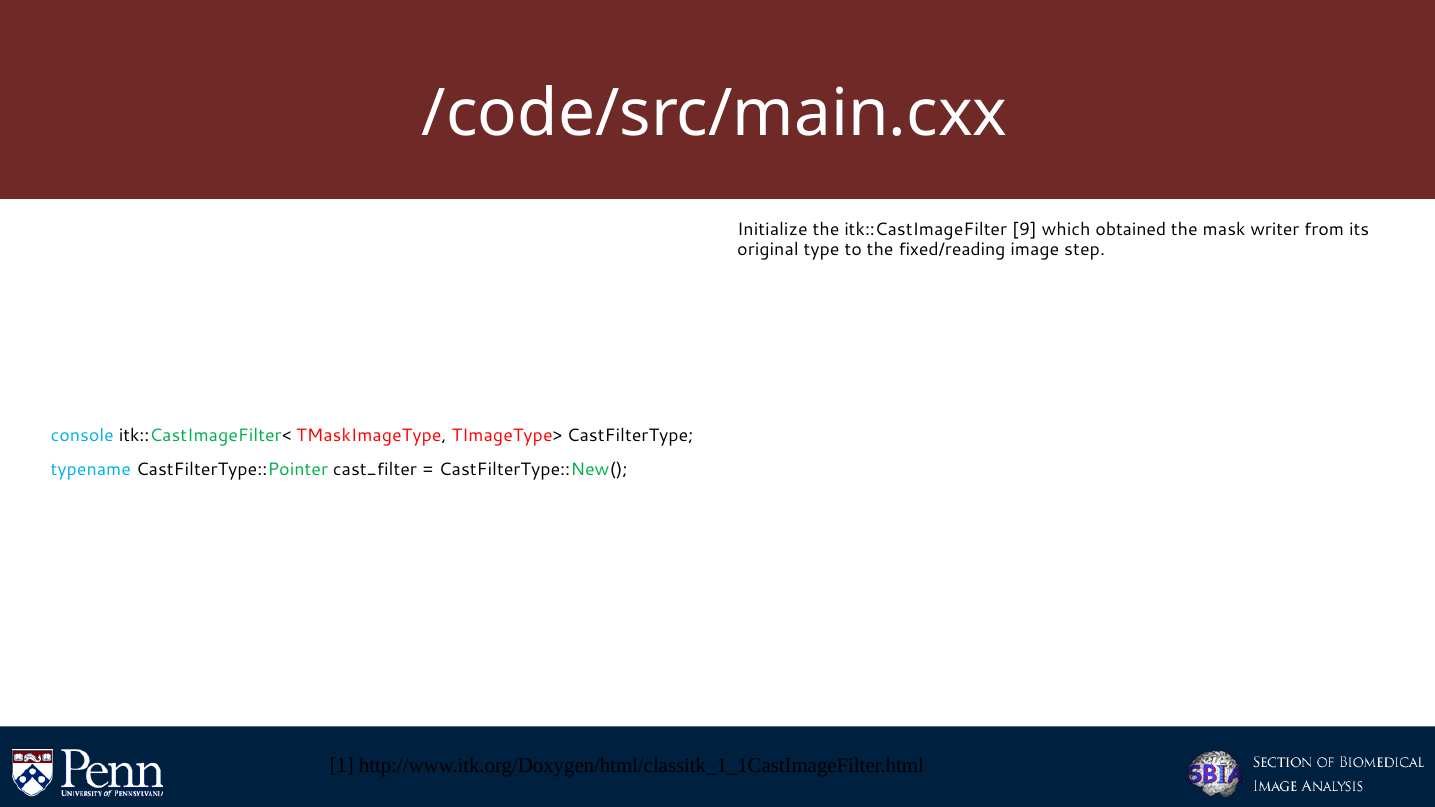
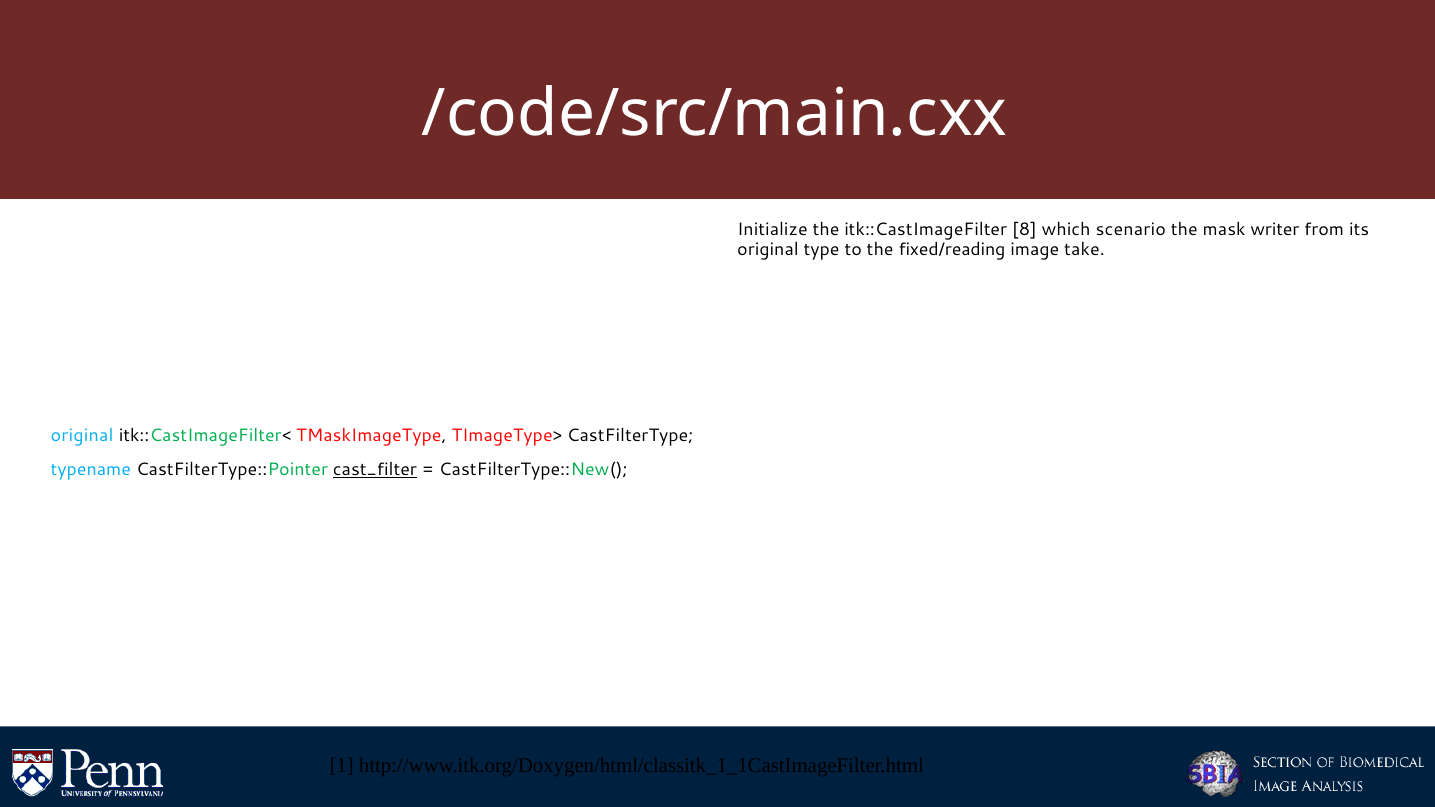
9: 9 -> 8 (1024, 230)
obtained: obtained -> scenario (1131, 230)
step: step -> take (1085, 249)
console: console -> original (82, 436)
cast_filter underline: none -> present (375, 470)
